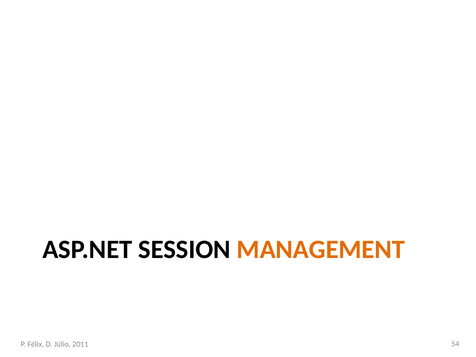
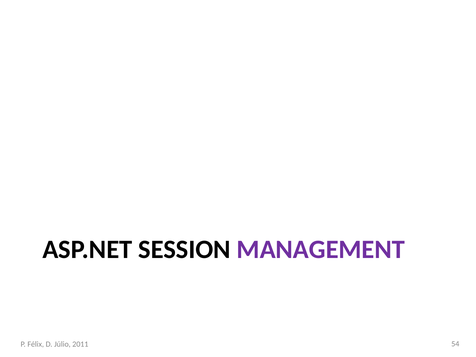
MANAGEMENT colour: orange -> purple (321, 249)
